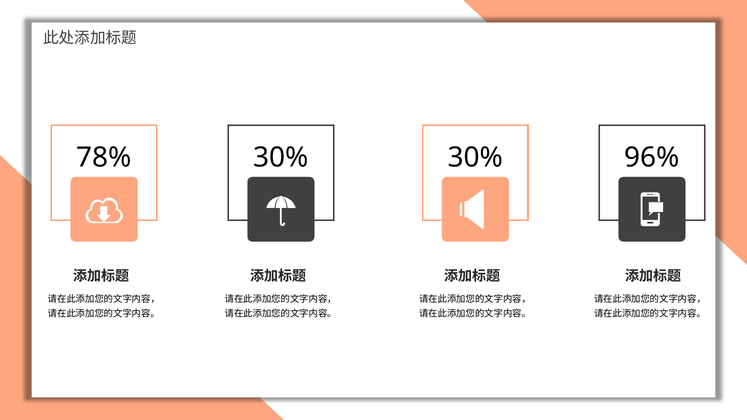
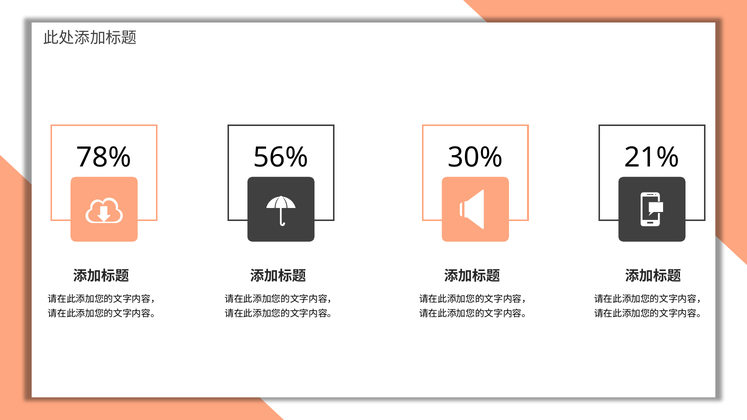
78% 30%: 30% -> 56% (281, 158)
96%: 96% -> 21% (652, 158)
